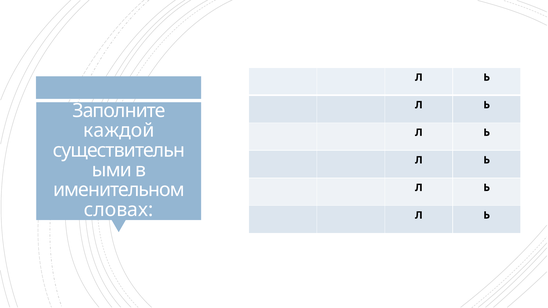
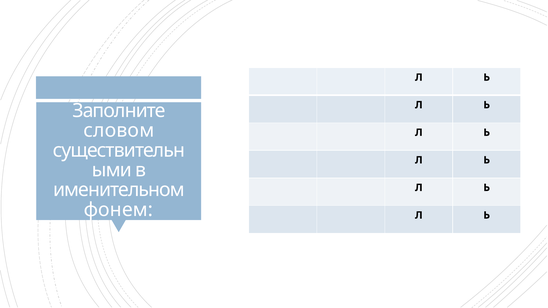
каждой: каждой -> словом (119, 131)
словах: словах -> фонем (118, 210)
